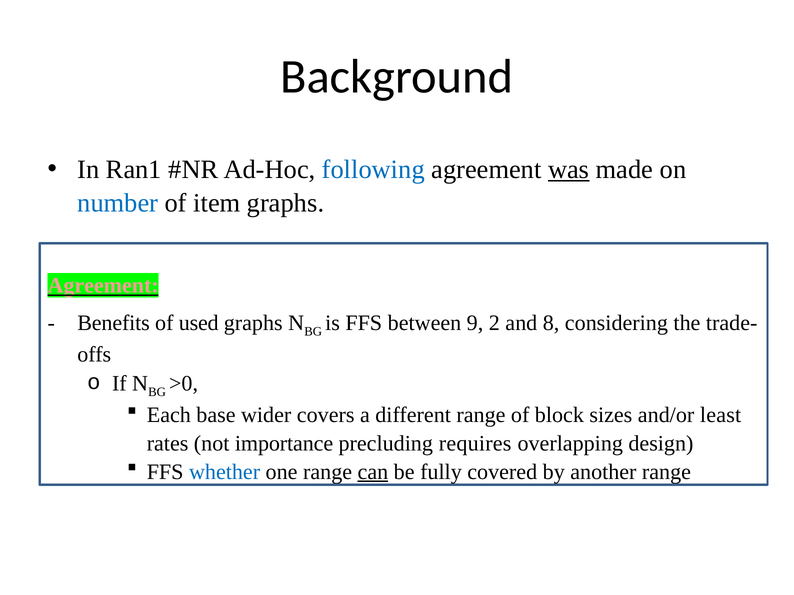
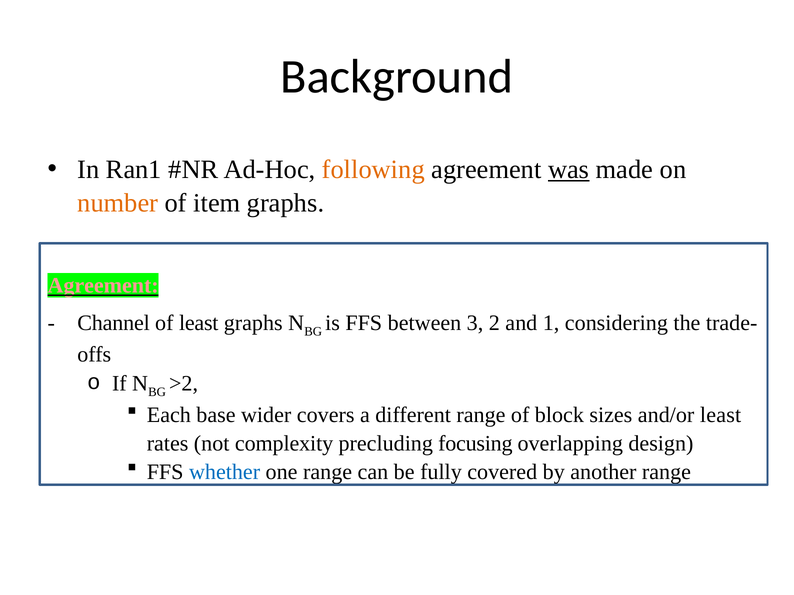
following colour: blue -> orange (373, 169)
number colour: blue -> orange (118, 203)
Benefits: Benefits -> Channel (114, 323)
of used: used -> least (199, 323)
9: 9 -> 3 (475, 323)
8: 8 -> 1 (551, 323)
>0: >0 -> >2 (184, 384)
importance: importance -> complexity (284, 444)
requires: requires -> focusing (475, 444)
can underline: present -> none (373, 472)
